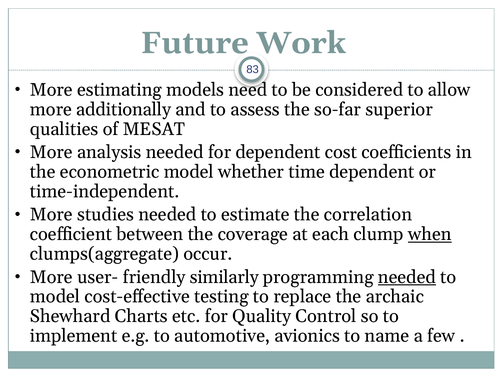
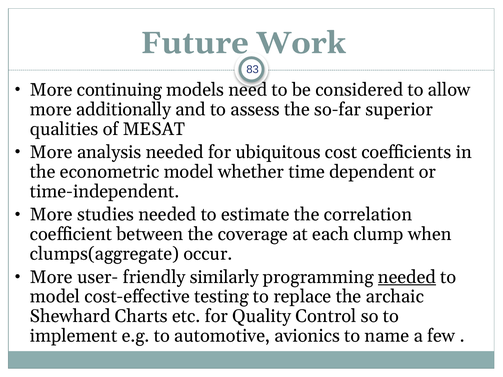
estimating: estimating -> continuing (120, 90)
for dependent: dependent -> ubiquitous (278, 152)
when underline: present -> none (430, 234)
